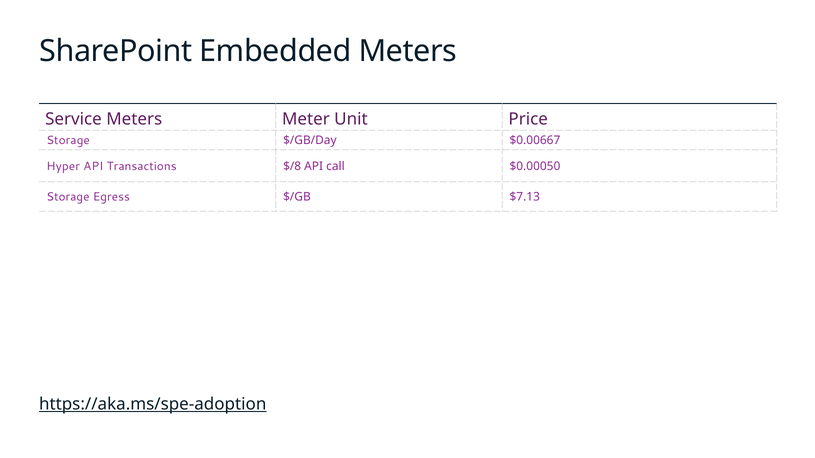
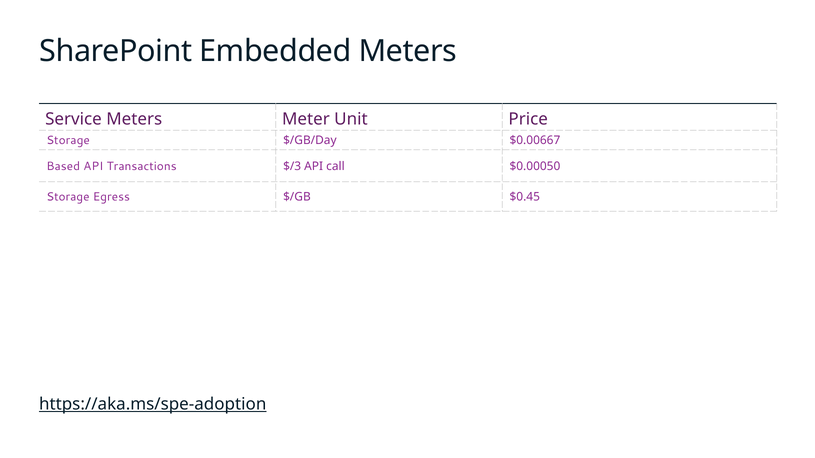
Hyper: Hyper -> Based (63, 166)
$/8: $/8 -> $/3 (292, 166)
$7.13: $7.13 -> $0.45 (525, 197)
